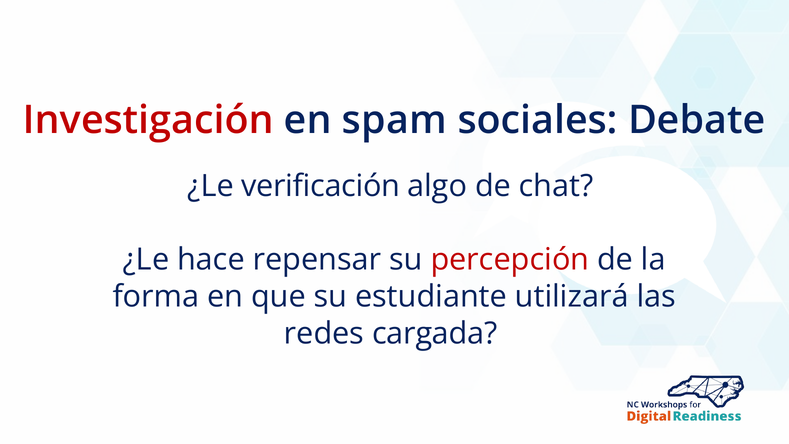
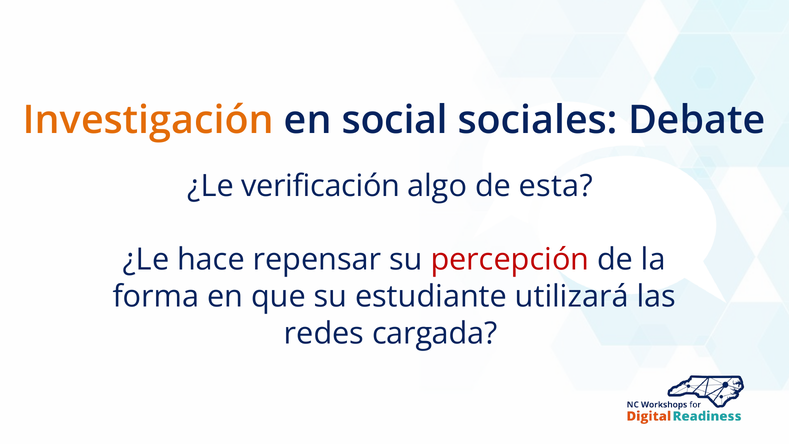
Investigación colour: red -> orange (148, 120)
spam: spam -> social (395, 120)
chat: chat -> esta (556, 186)
